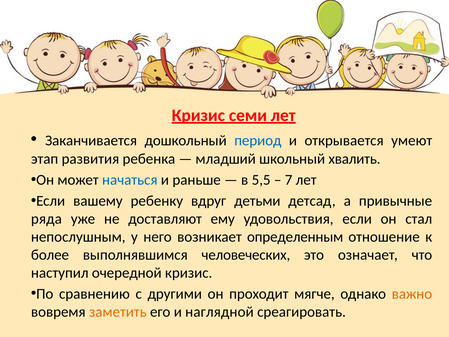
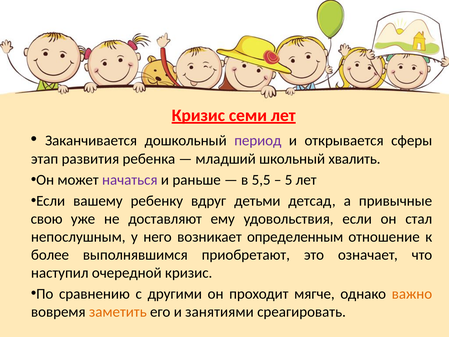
период colour: blue -> purple (258, 140)
умеют: умеют -> сферы (412, 140)
начаться colour: blue -> purple (130, 180)
7: 7 -> 5 (289, 180)
ряда: ряда -> свою (47, 219)
человеческих: человеческих -> приобретают (246, 255)
наглядной: наглядной -> занятиями (219, 312)
